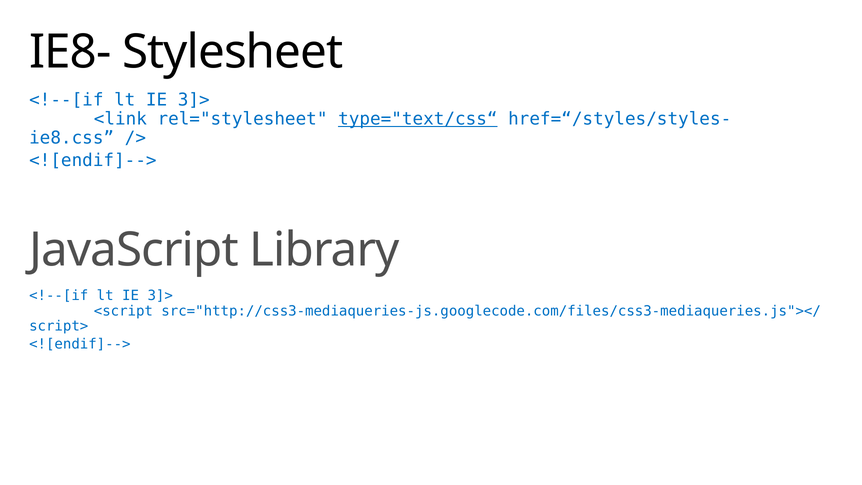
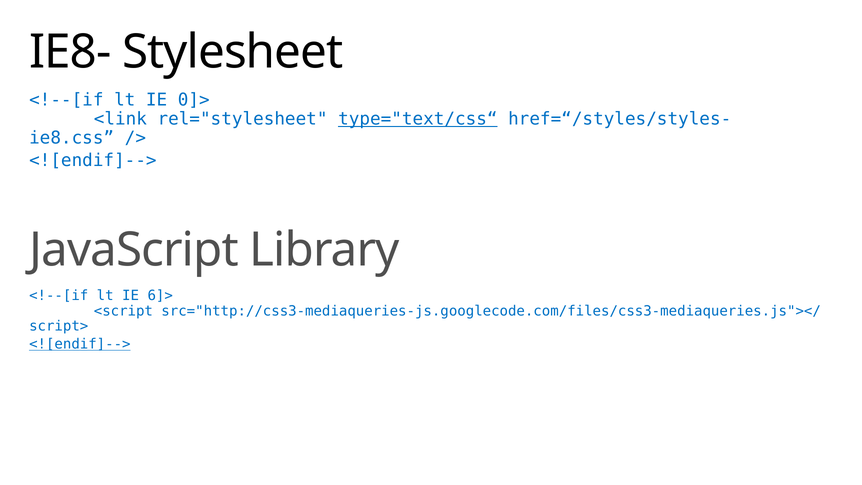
3]>: 3]> -> 0]> (194, 100)
3]>: 3]> -> 6]> (160, 296)
<![endif]--> underline: none -> present (80, 344)
